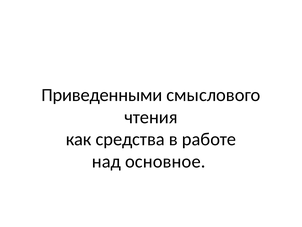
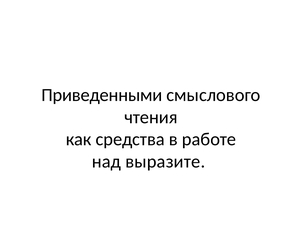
основное: основное -> выразите (165, 161)
